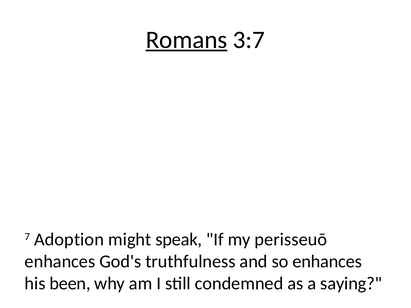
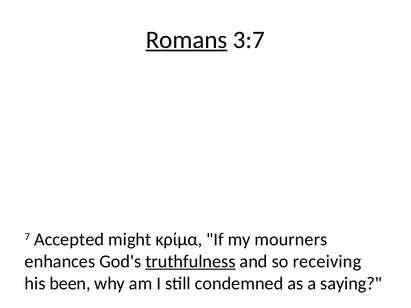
Adoption: Adoption -> Accepted (69, 240)
speak: speak -> κρίμα (179, 240)
perisseuō: perisseuō -> mourners (291, 240)
truthfulness underline: none -> present (190, 262)
so enhances: enhances -> receiving (327, 262)
